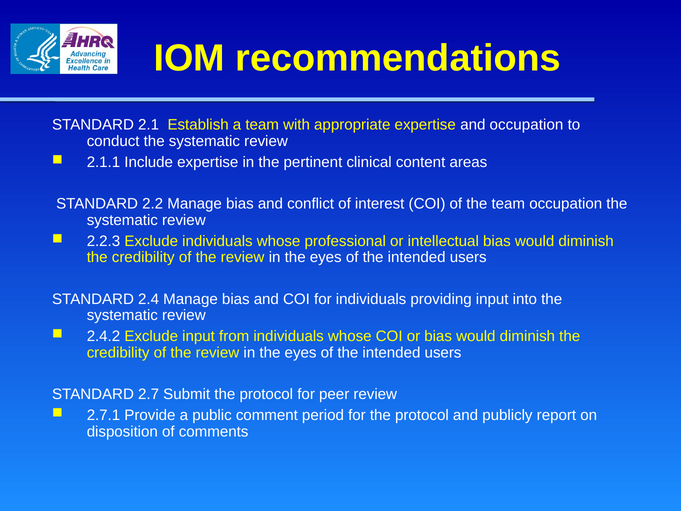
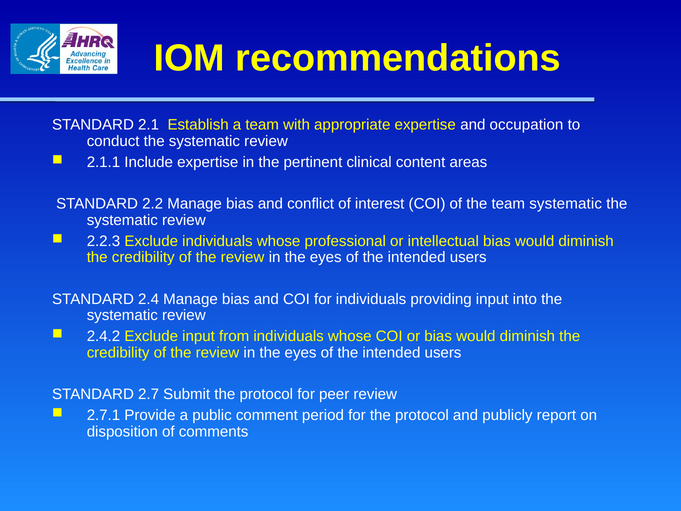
team occupation: occupation -> systematic (566, 204)
